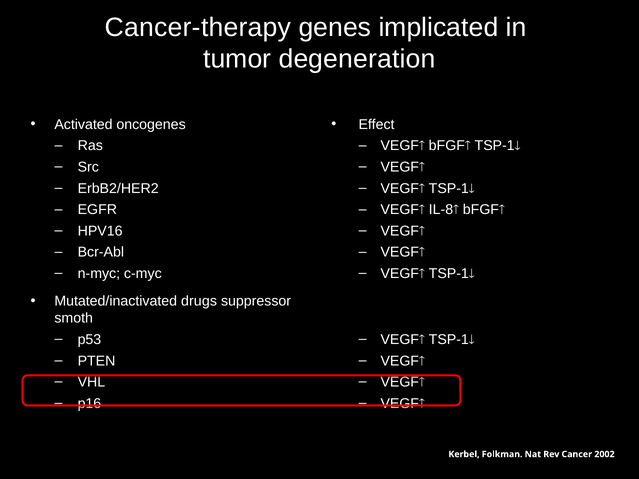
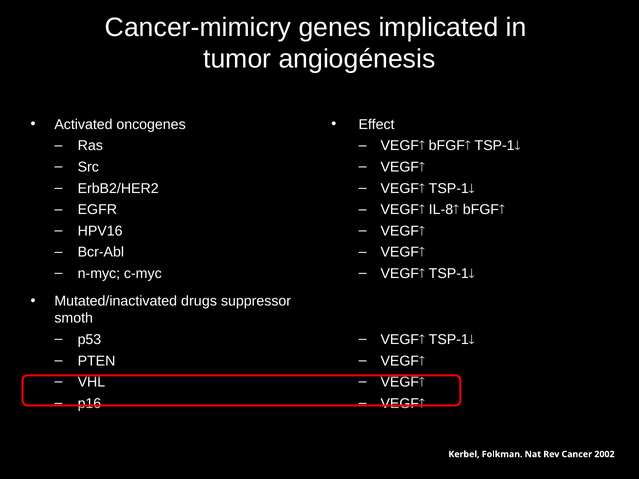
Cancer-therapy: Cancer-therapy -> Cancer-mimicry (198, 27)
degeneration: degeneration -> angiogénesis (357, 59)
